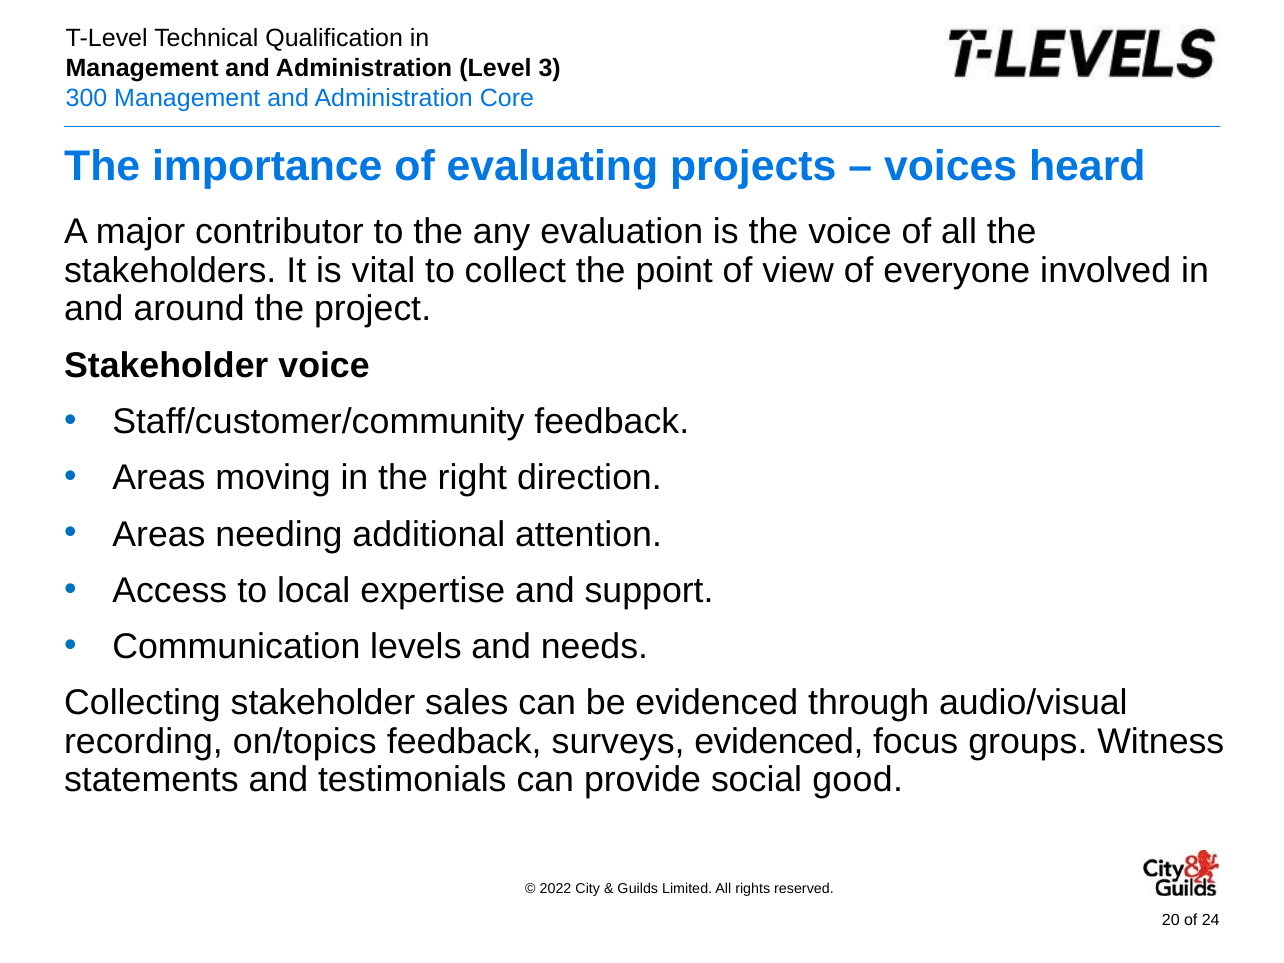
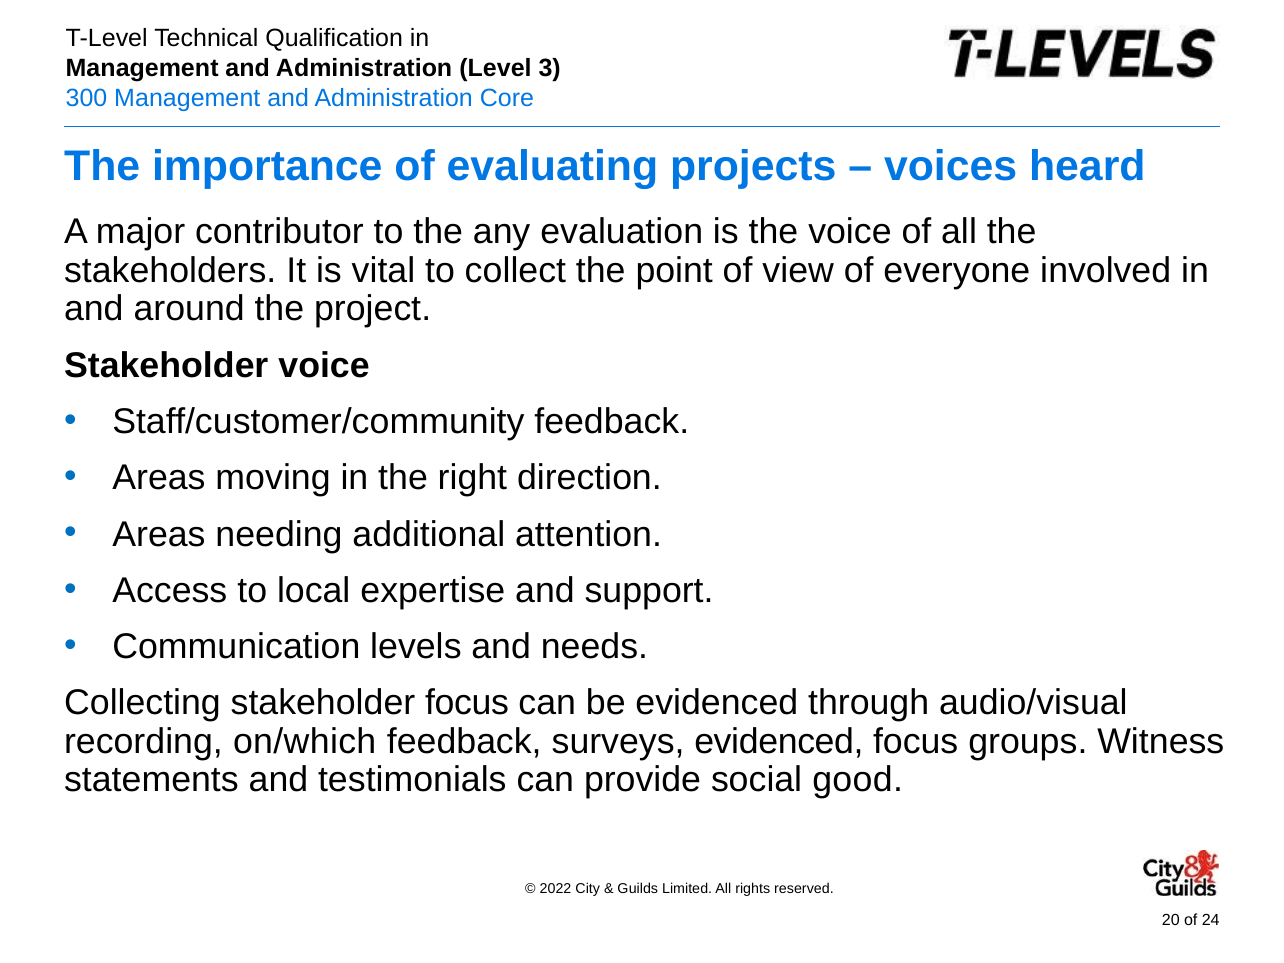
stakeholder sales: sales -> focus (467, 703)
on/topics: on/topics -> on/which (305, 742)
